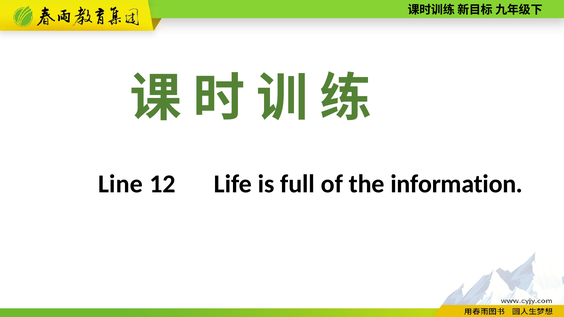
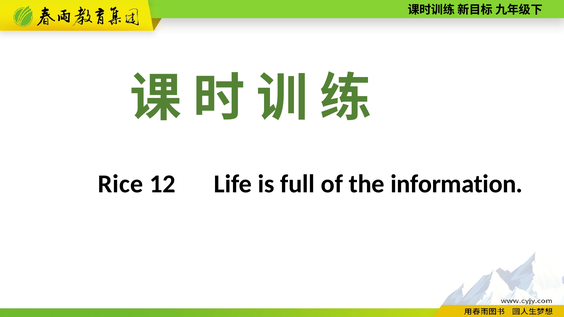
Line: Line -> Rice (120, 184)
